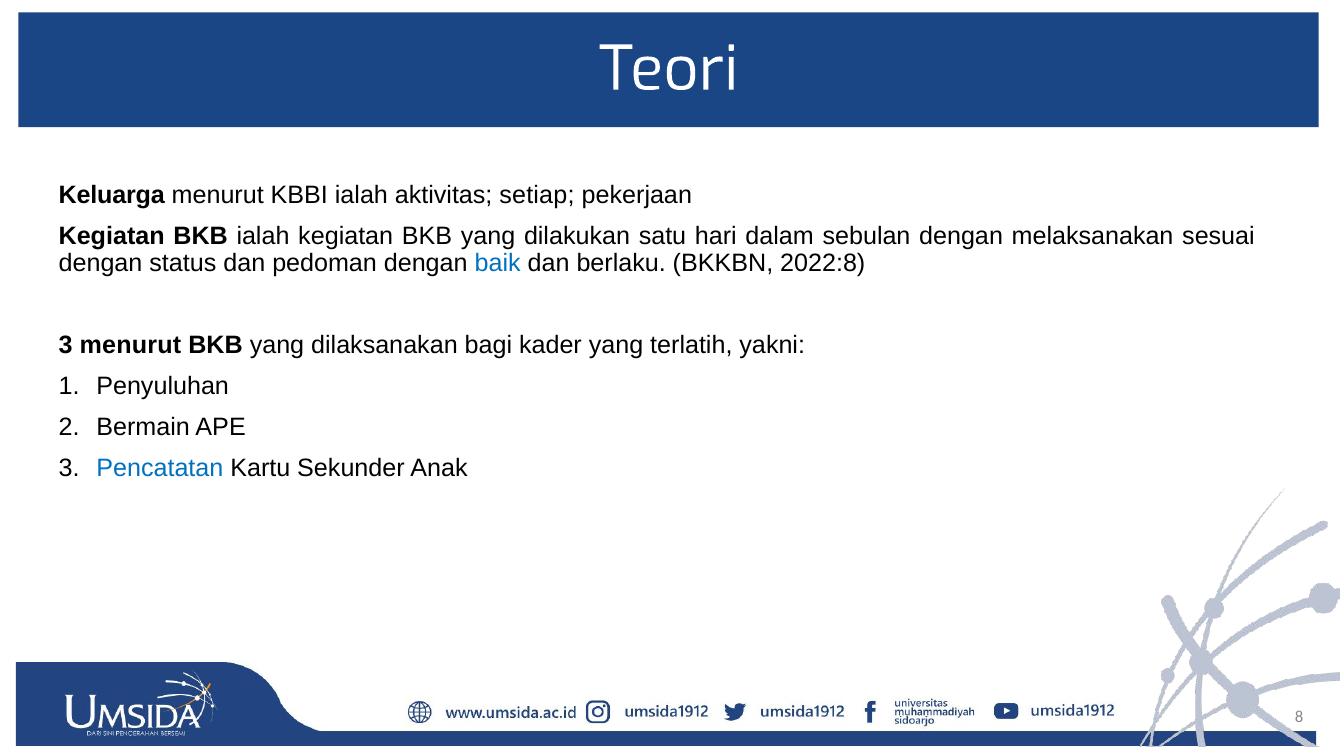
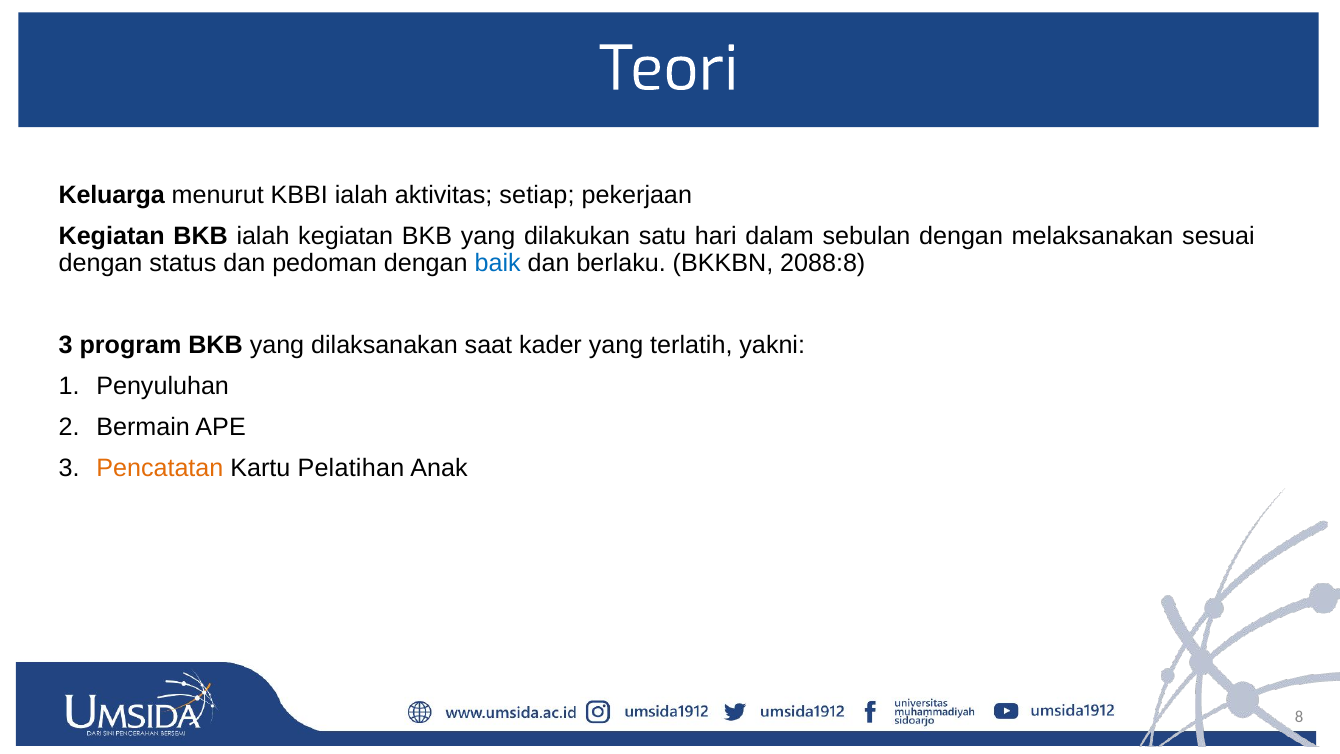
2022:8: 2022:8 -> 2088:8 (823, 263)
3 menurut: menurut -> program (131, 345)
bagi: bagi -> saat (488, 345)
Pencatatan colour: blue -> orange (160, 468)
Sekunder: Sekunder -> Pelatihan (351, 468)
